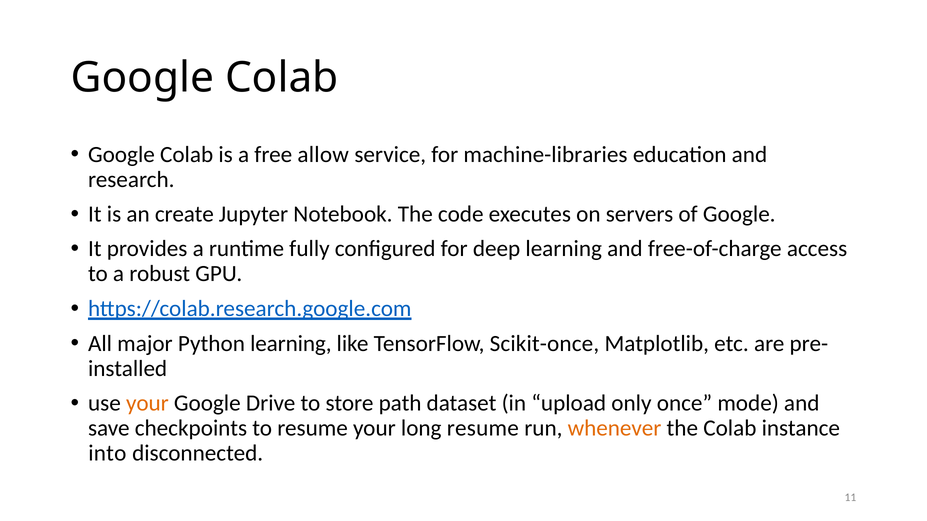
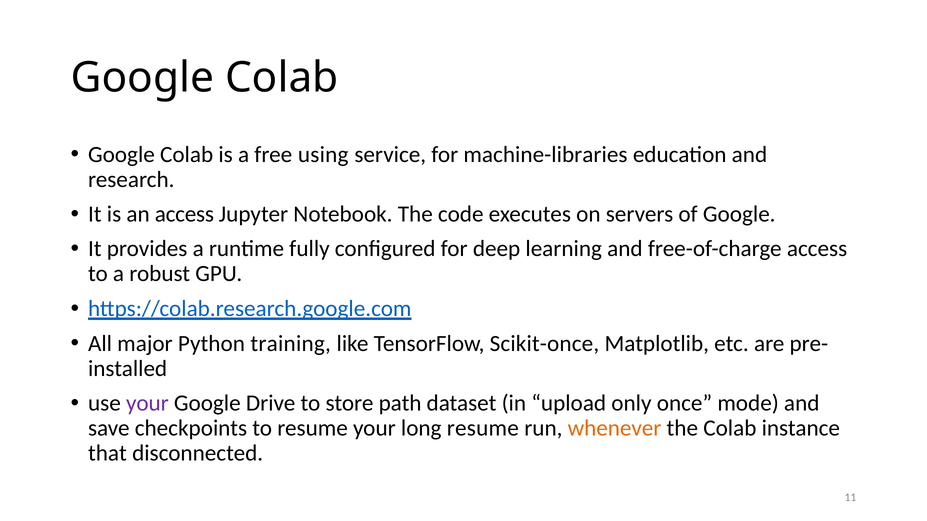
allow: allow -> using (323, 155)
an create: create -> access (184, 214)
Python learning: learning -> training (291, 344)
your colour: orange -> purple (147, 404)
into: into -> that (107, 454)
